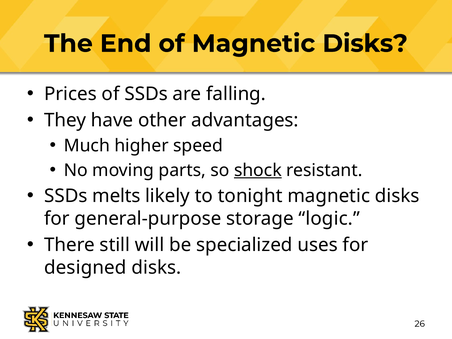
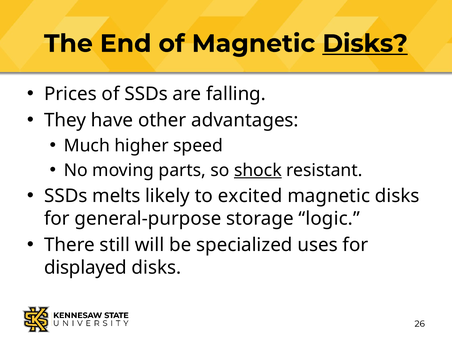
Disks underline: none -> present (365, 44)
tonight: tonight -> excited (250, 196)
designed: designed -> displayed (85, 268)
